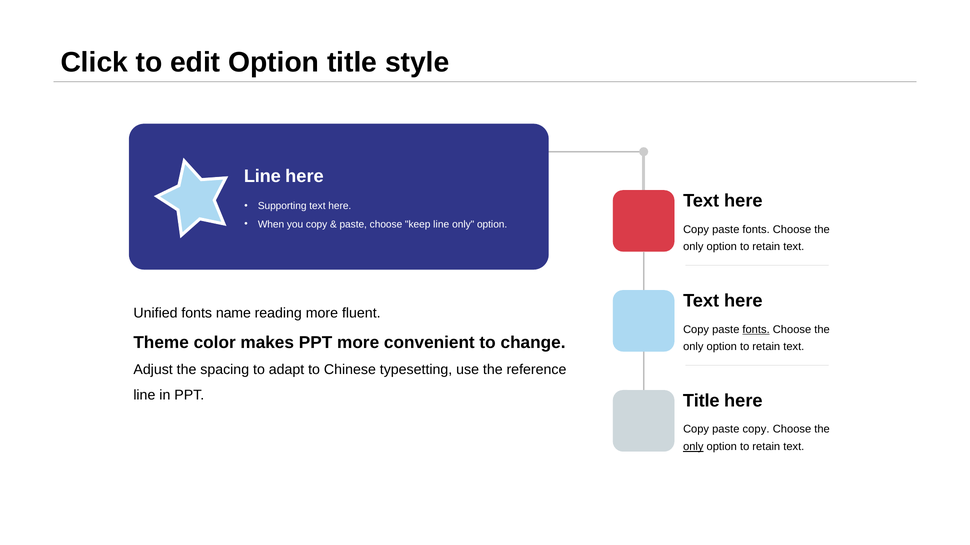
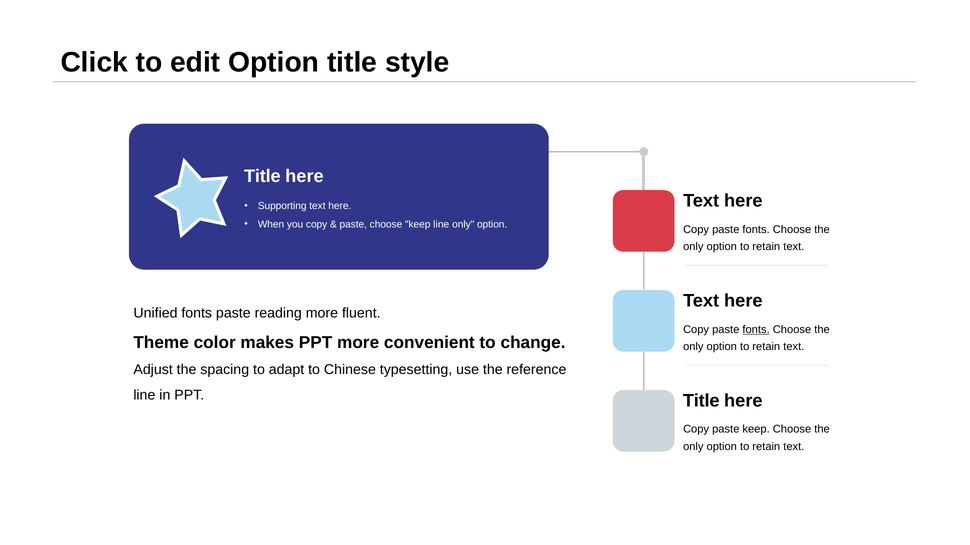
Line: Line -> Title (262, 176)
fonts name: name -> paste (233, 313)
paste copy: copy -> keep (756, 430)
only underline: present -> none (693, 447)
